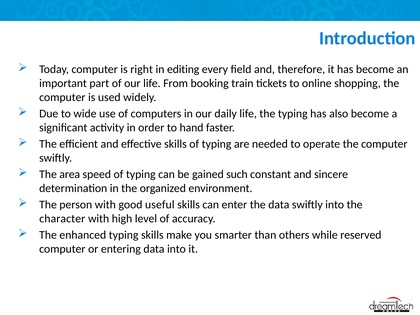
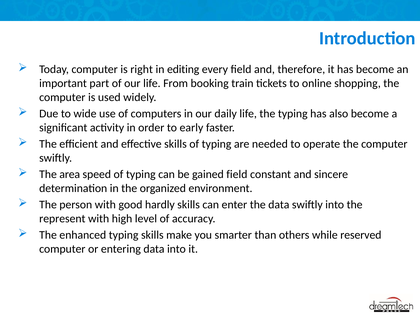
hand: hand -> early (191, 128)
gained such: such -> field (237, 174)
useful: useful -> hardly (160, 205)
character: character -> represent (62, 219)
